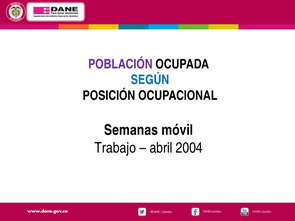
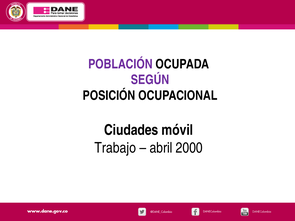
SEGÚN colour: blue -> purple (150, 80)
Semanas: Semanas -> Ciudades (131, 130)
2004: 2004 -> 2000 (189, 148)
